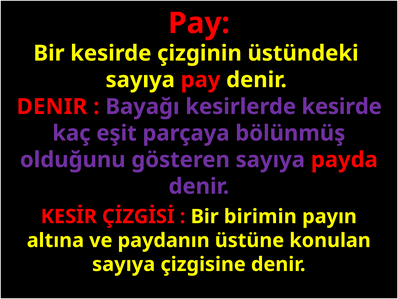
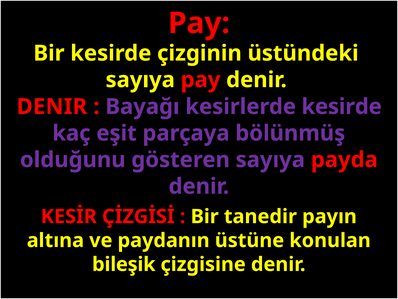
birimin: birimin -> tanedir (260, 216)
sayıya: sayıya -> bileşik (124, 264)
